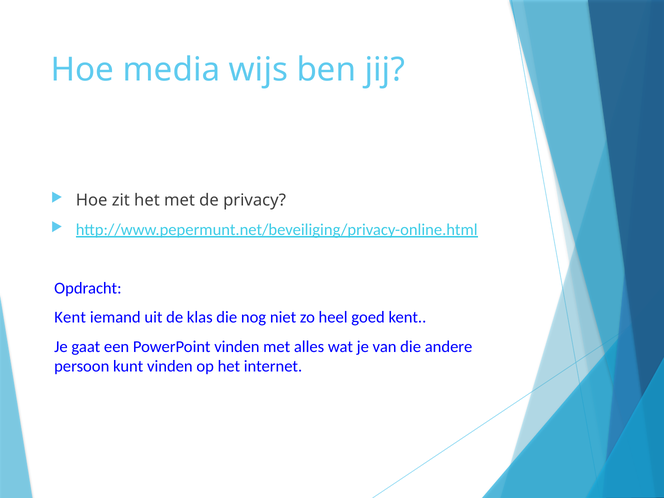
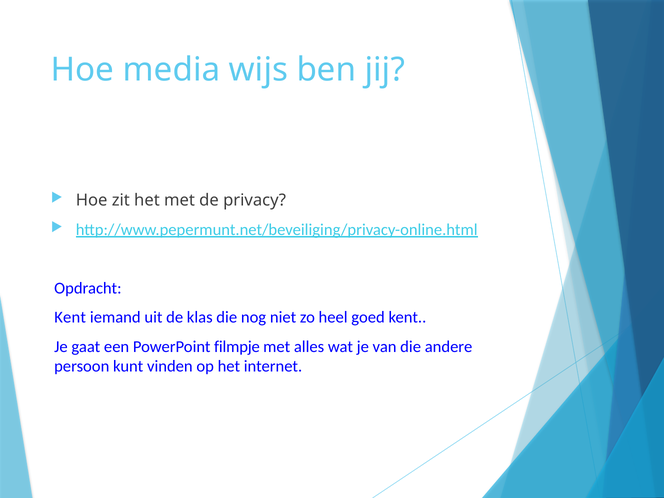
PowerPoint vinden: vinden -> filmpje (237, 347)
